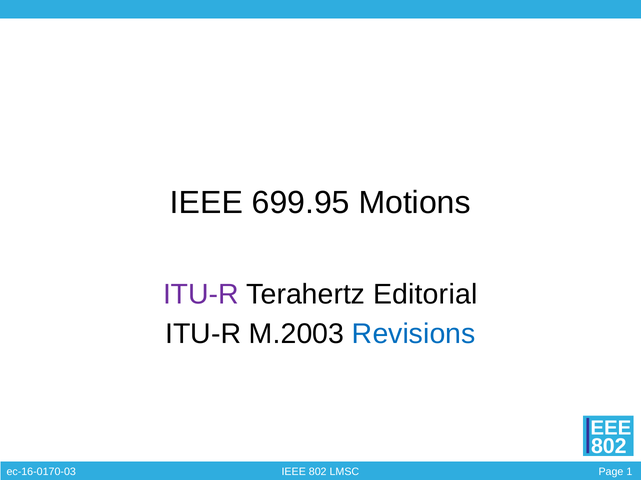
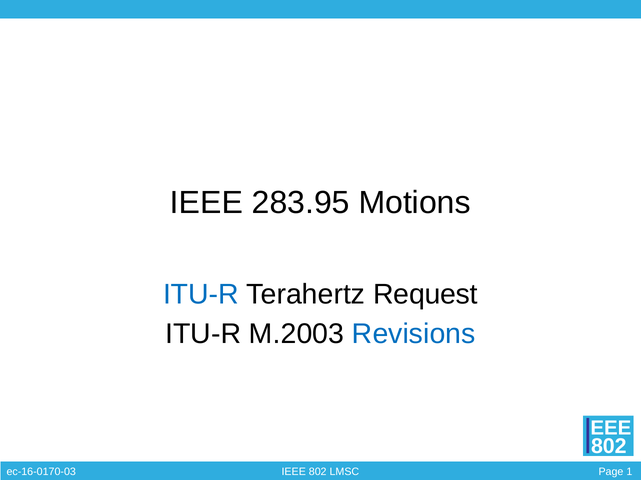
699.95: 699.95 -> 283.95 (301, 203)
ITU-R colour: purple -> blue (201, 295)
Editorial: Editorial -> Request (425, 295)
